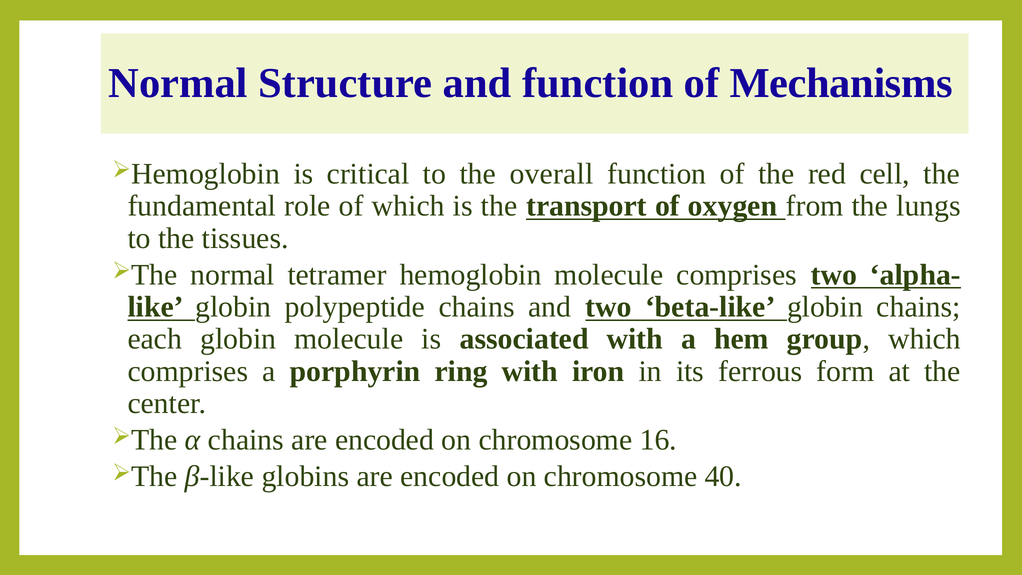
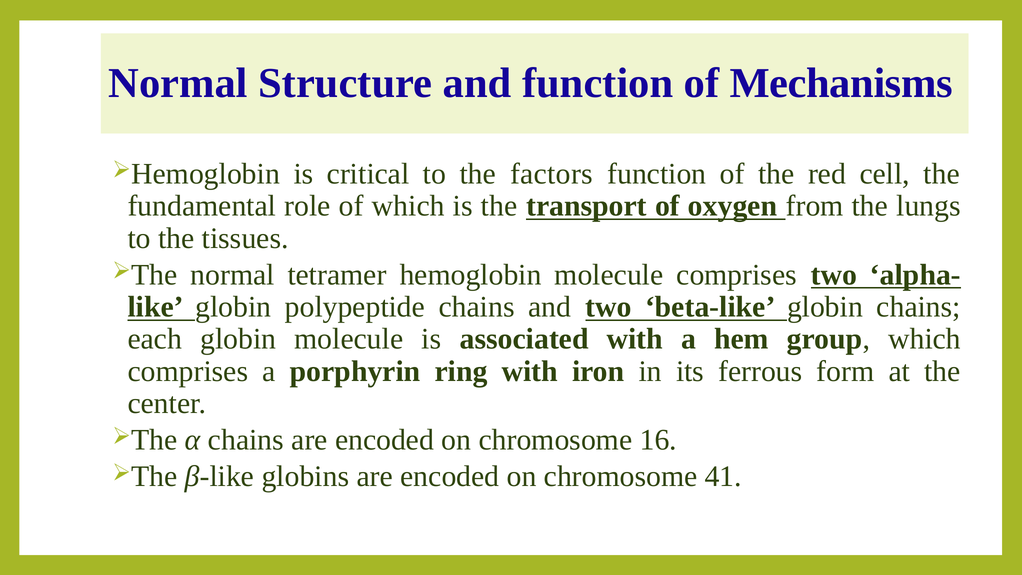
overall: overall -> factors (551, 174)
40: 40 -> 41 (723, 476)
